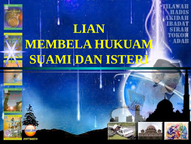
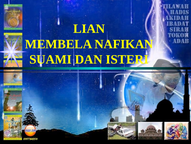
HUKUAM: HUKUAM -> NAFIKAN (124, 44)
